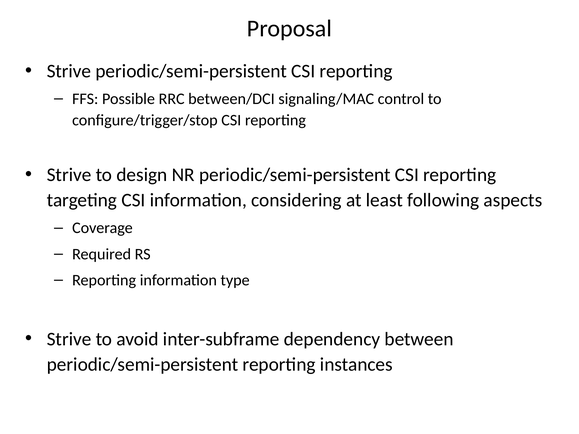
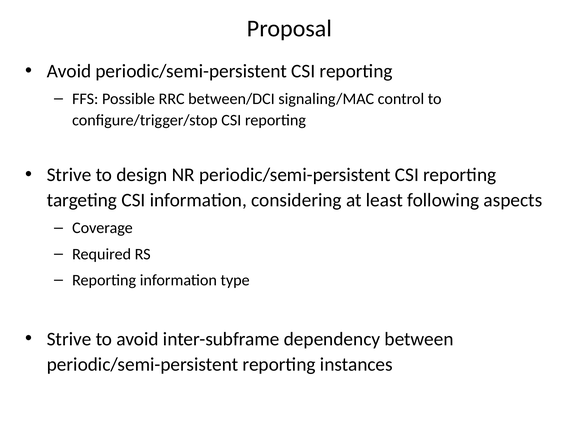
Strive: Strive -> Avoid (69, 71)
